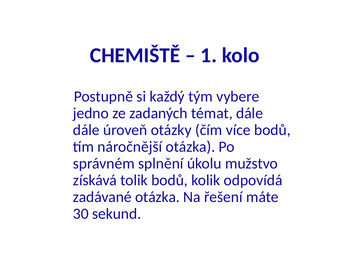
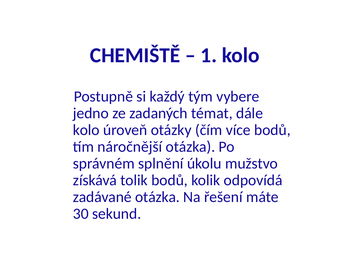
dále: dále -> kolo (86, 130)
